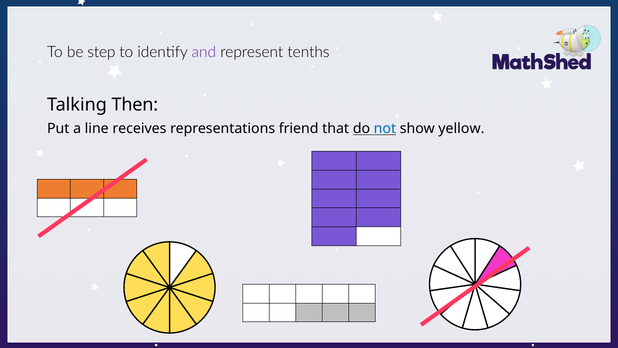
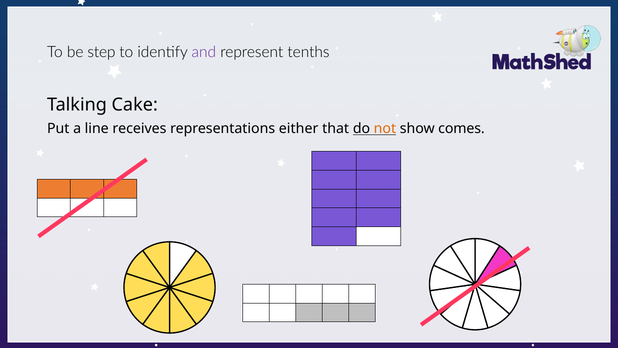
Then: Then -> Cake (135, 104)
friend: friend -> either (299, 128)
not colour: blue -> orange (385, 128)
yellow: yellow -> comes (461, 128)
